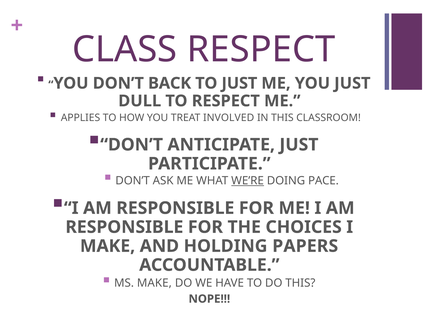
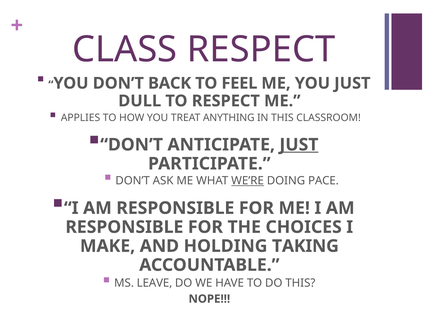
TO JUST: JUST -> FEEL (239, 83)
INVOLVED: INVOLVED -> ANYTHING (229, 118)
JUST underline: none -> present (299, 145)
PAPERS: PAPERS -> TAKING (305, 246)
MS MAKE: MAKE -> LEAVE (154, 283)
